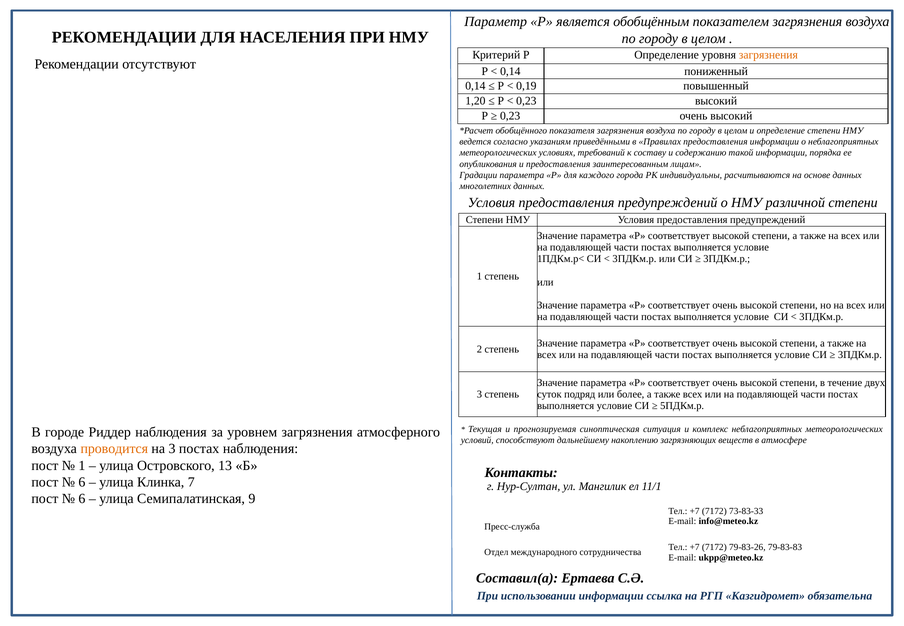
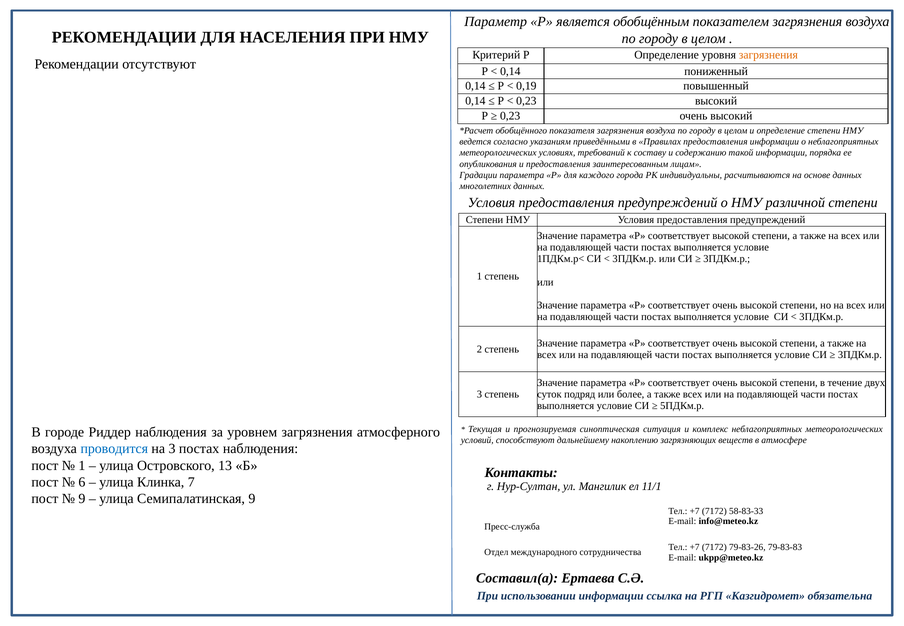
1,20: 1,20 -> 0,14 (475, 101)
проводится colour: orange -> blue (114, 449)
6: 6 -> 9 (82, 499)
73-83-33: 73-83-33 -> 58-83-33 (746, 511)
